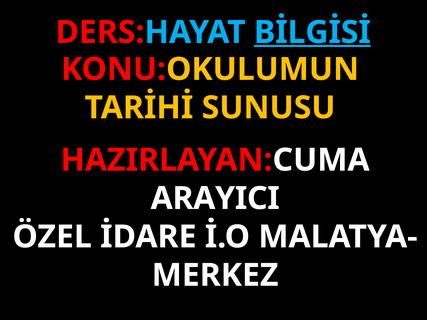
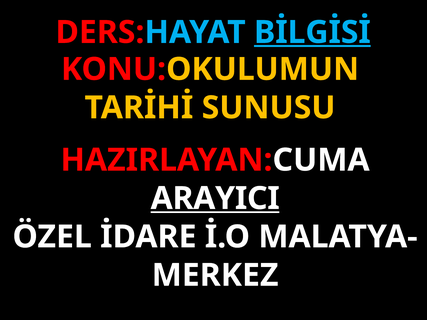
ARAYICI underline: none -> present (215, 199)
